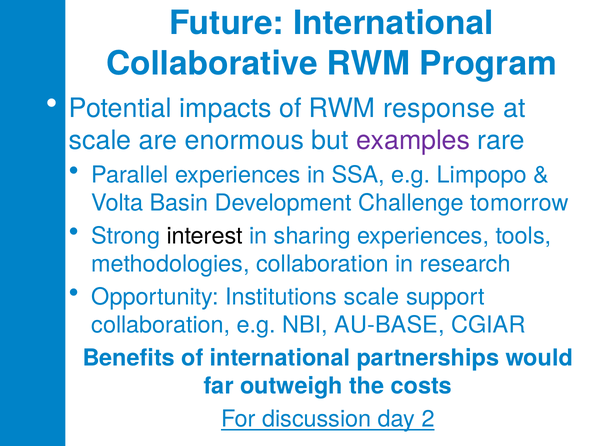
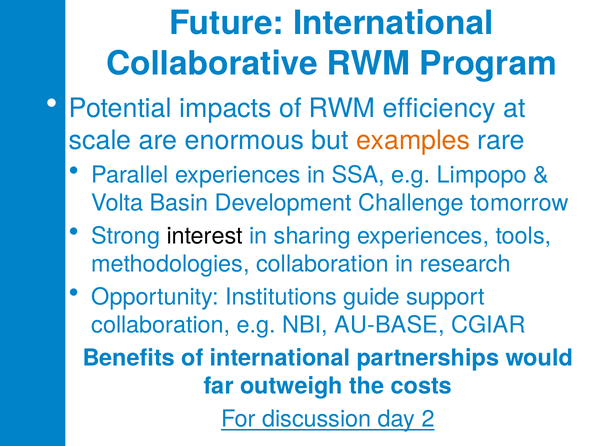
response: response -> efficiency (439, 108)
examples colour: purple -> orange (413, 141)
Institutions scale: scale -> guide (372, 297)
